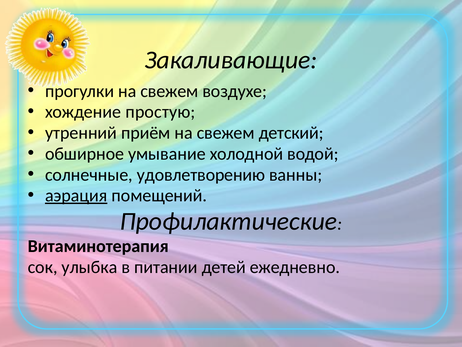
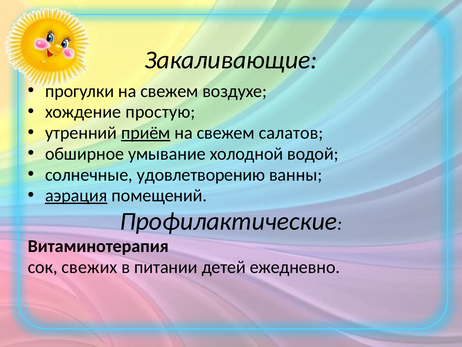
приём underline: none -> present (146, 133)
детский: детский -> салатов (291, 133)
улыбка: улыбка -> свежих (89, 267)
